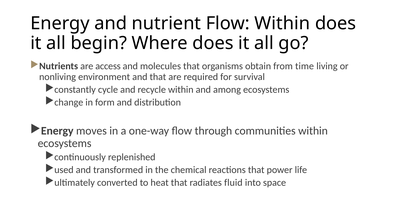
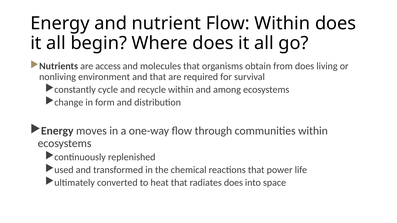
from time: time -> does (305, 66)
radiates fluid: fluid -> does (233, 183)
